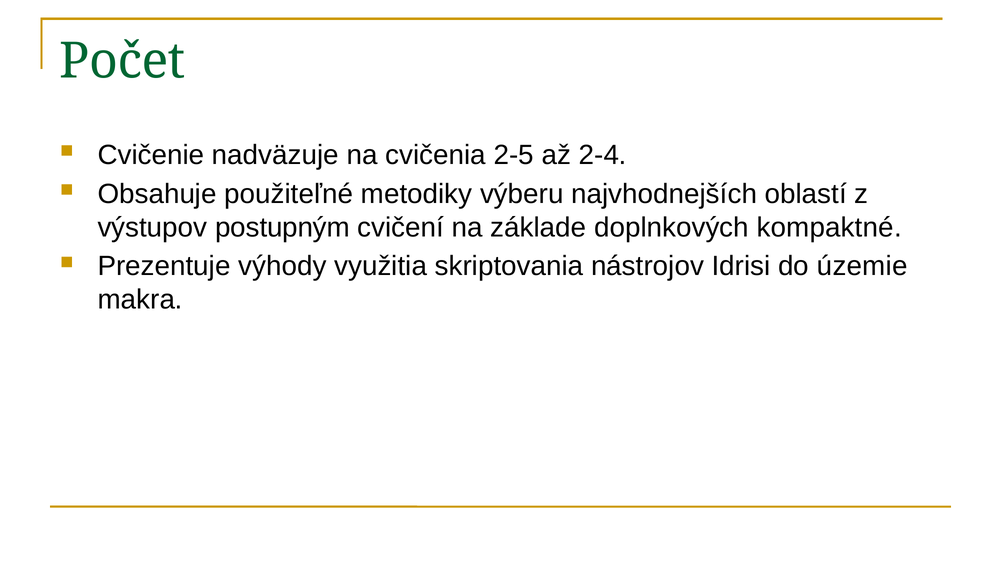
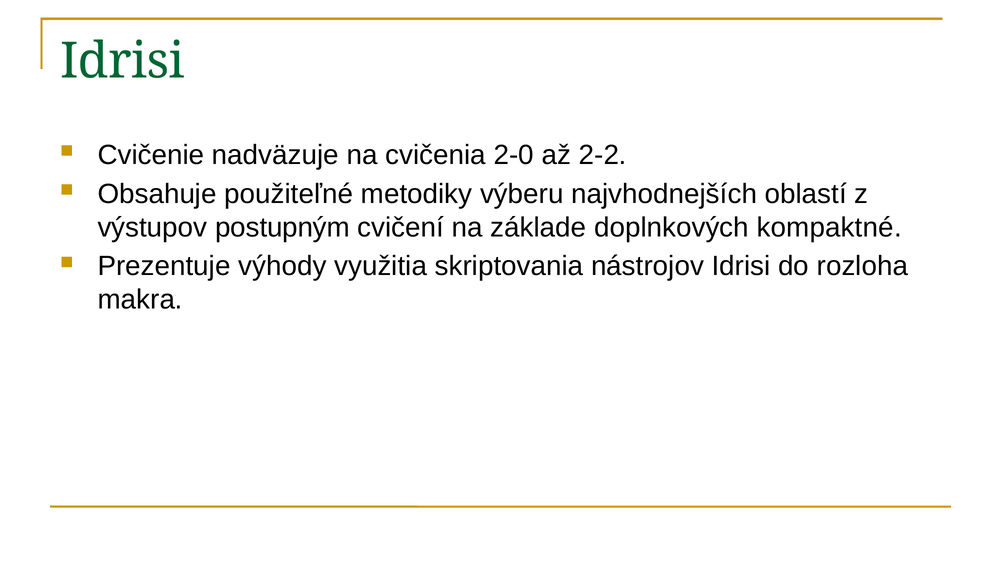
Počet: Počet -> Idrisi (122, 61)
2-5: 2-5 -> 2-0 (514, 155)
2-4: 2-4 -> 2-2 (603, 155)
územie: územie -> rozloha (862, 266)
